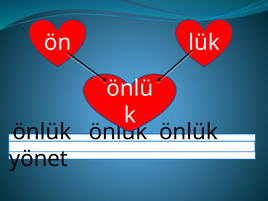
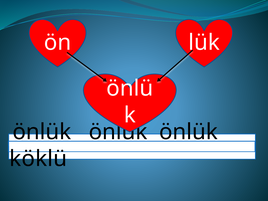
yönet: yönet -> köklü (38, 159)
